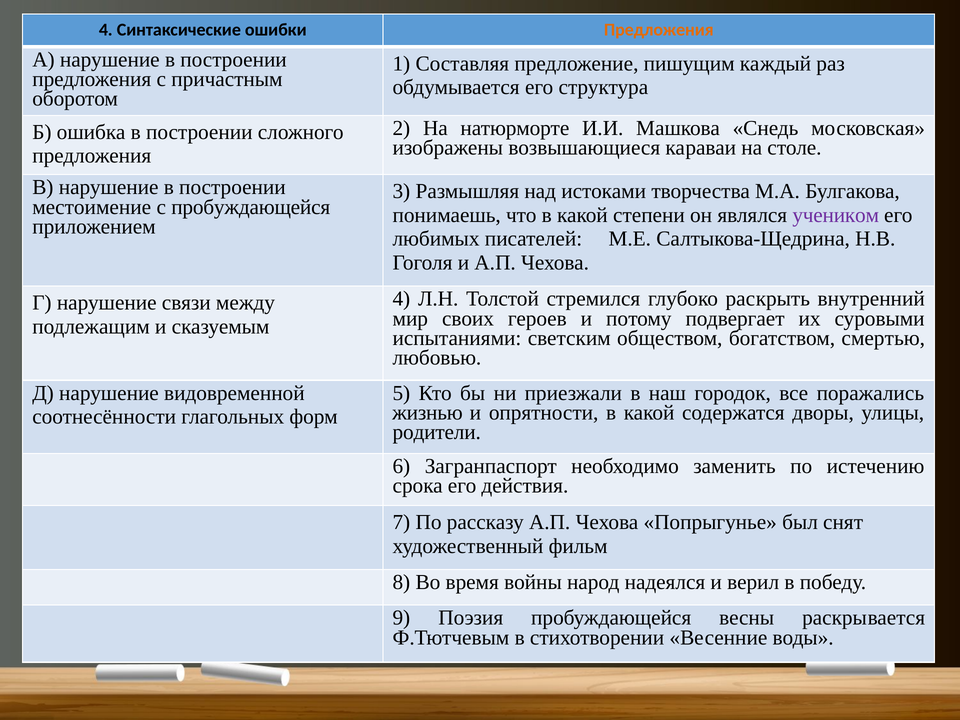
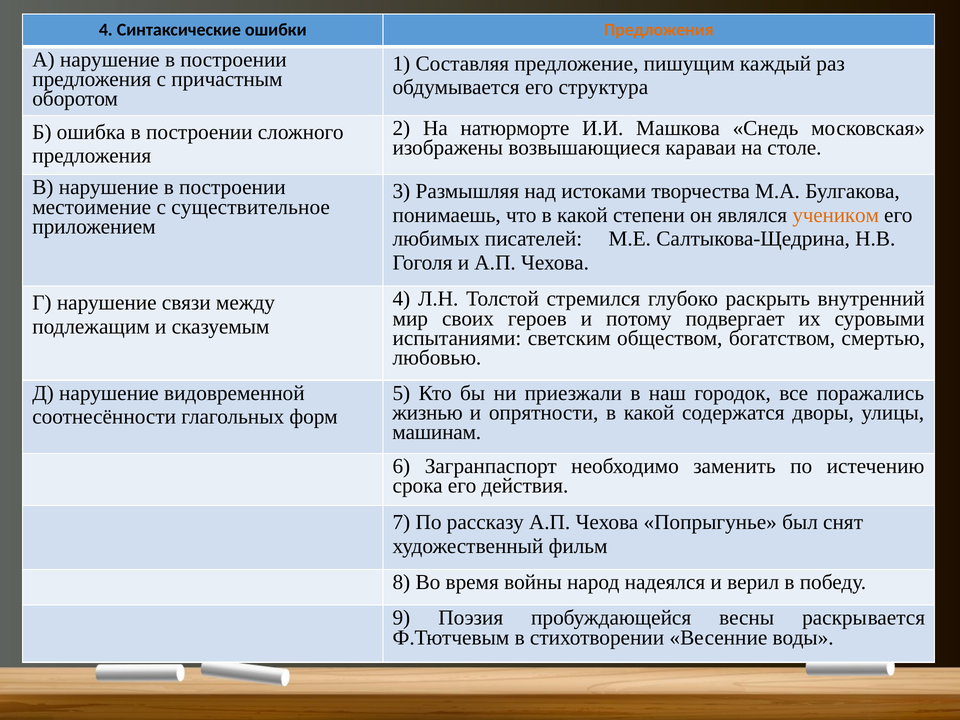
с пробуждающейся: пробуждающейся -> существительное (251, 207)
учеником colour: purple -> orange (836, 215)
родители: родители -> машинам (437, 432)
